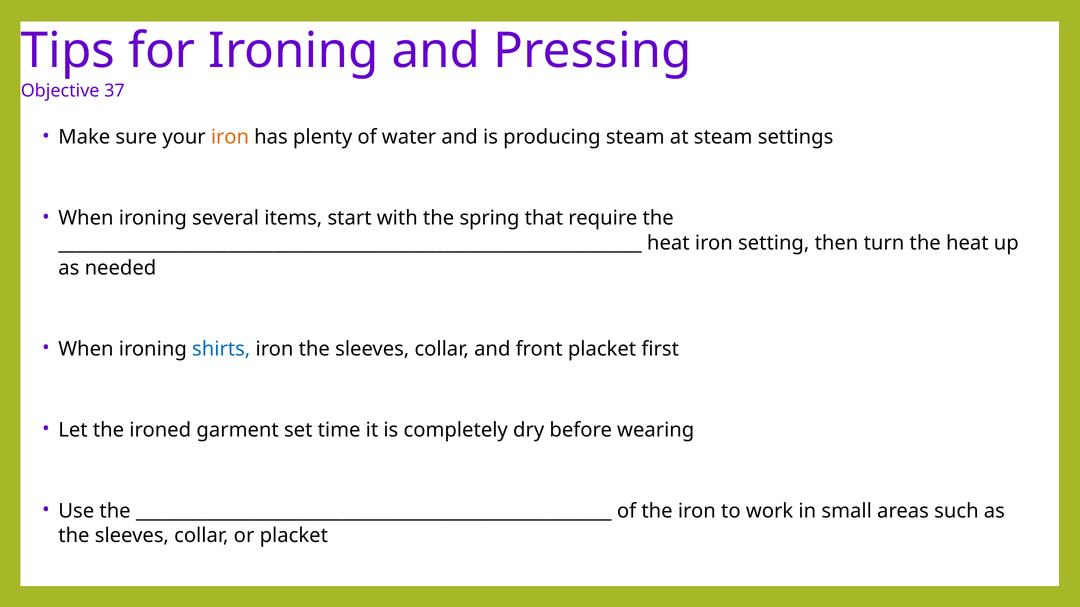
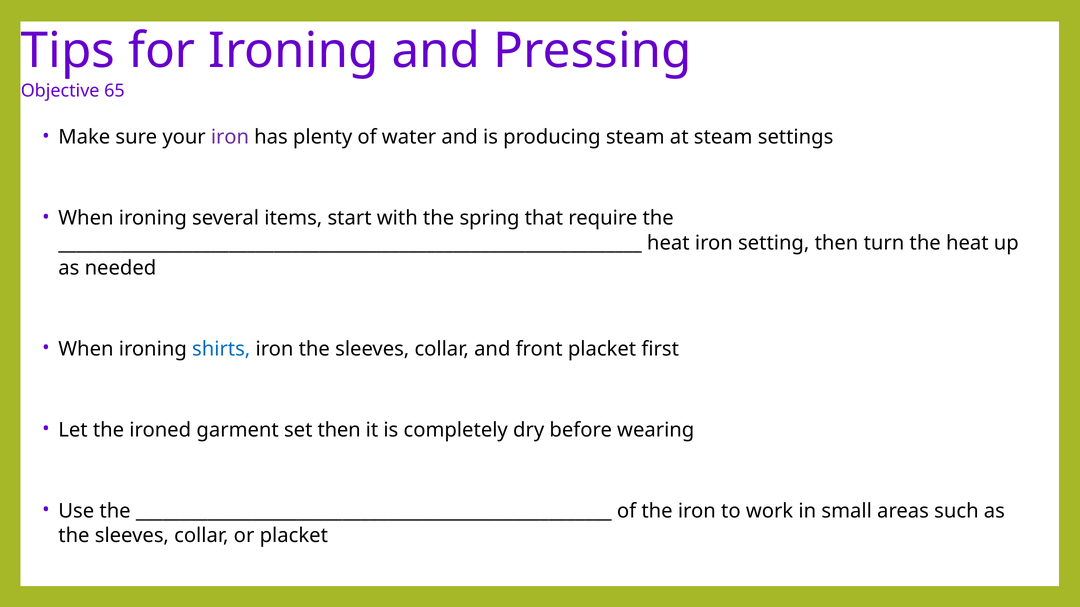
37: 37 -> 65 (114, 91)
iron colour: orange -> purple (230, 137)
set time: time -> then (339, 430)
